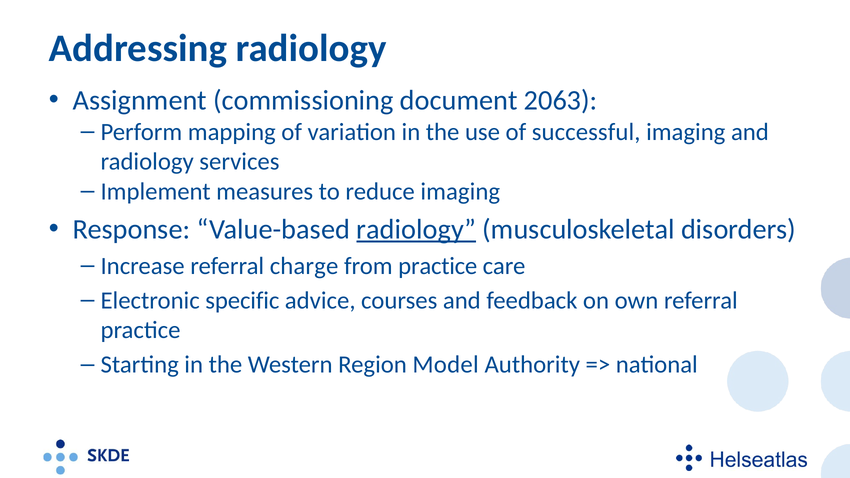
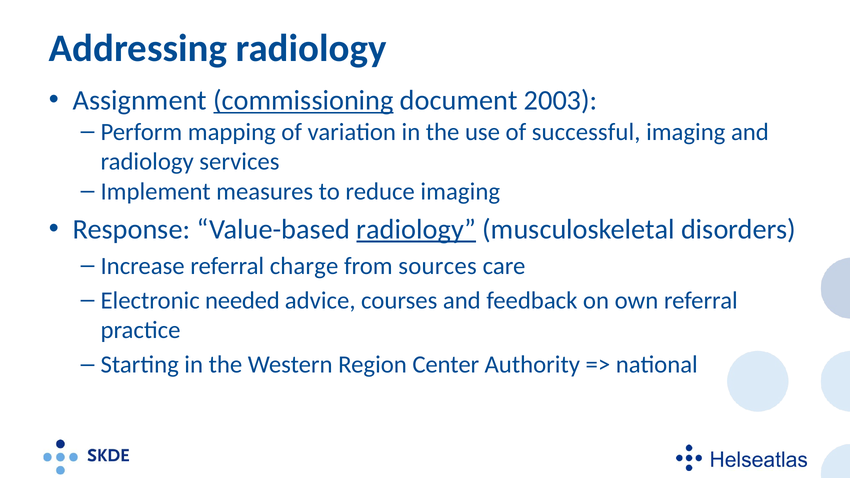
commissioning underline: none -> present (303, 101)
2063: 2063 -> 2003 (561, 101)
from practice: practice -> sources (438, 266)
specific: specific -> needed (242, 301)
Model: Model -> Center (446, 365)
